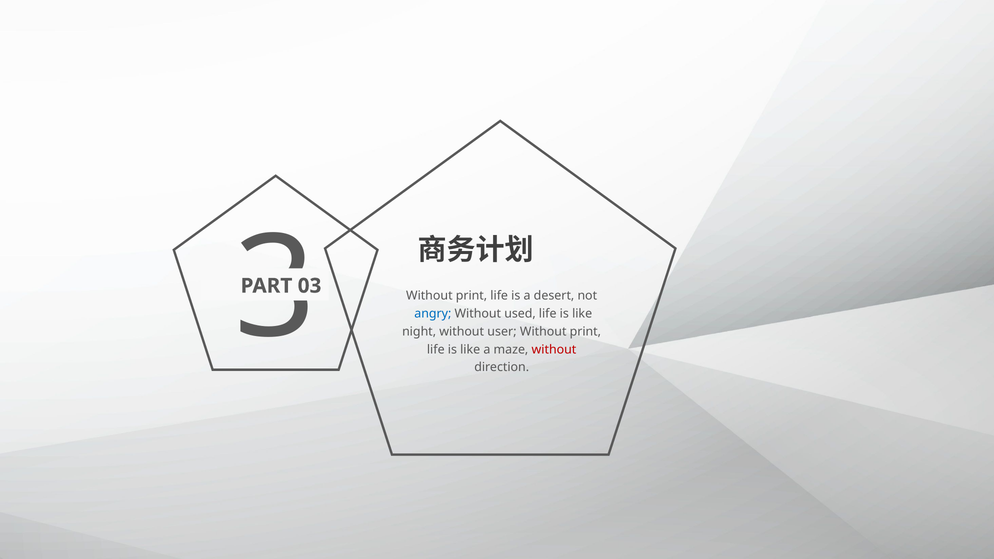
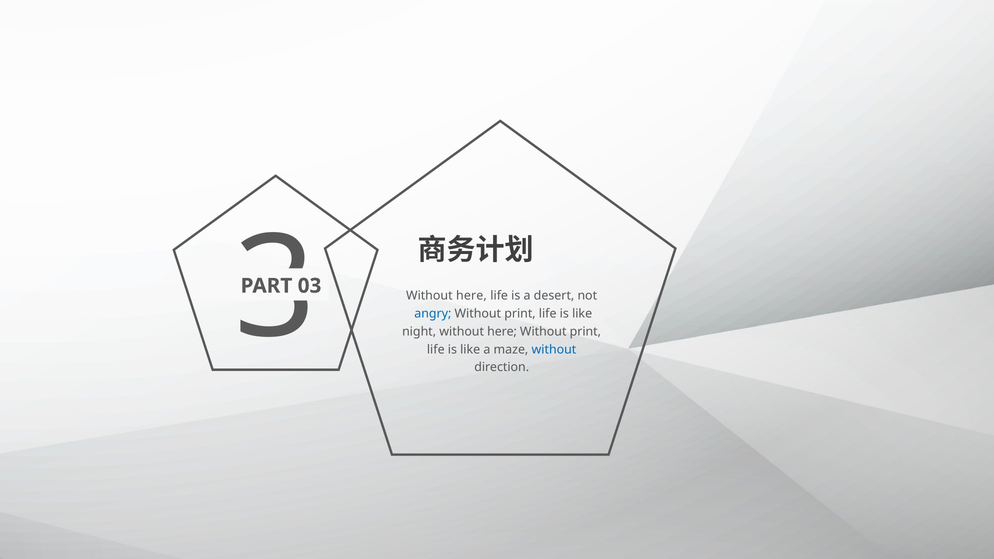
print: print -> here (471, 296)
used: used -> print (520, 314)
night without user: user -> here (502, 332)
without colour: red -> blue (554, 350)
